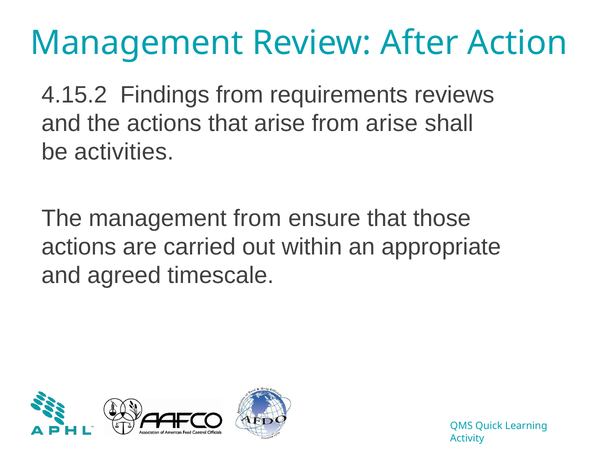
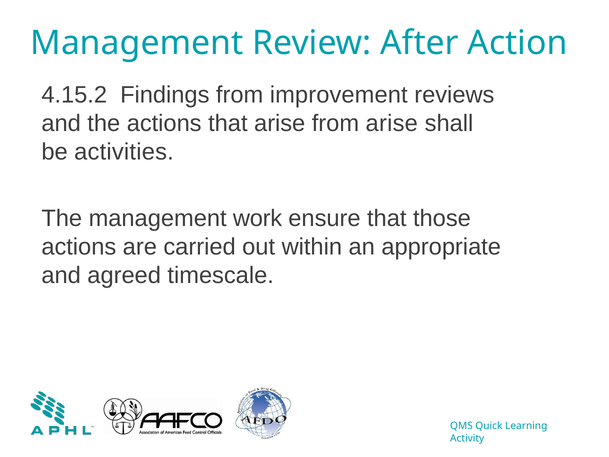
requirements: requirements -> improvement (339, 95)
management from: from -> work (258, 218)
